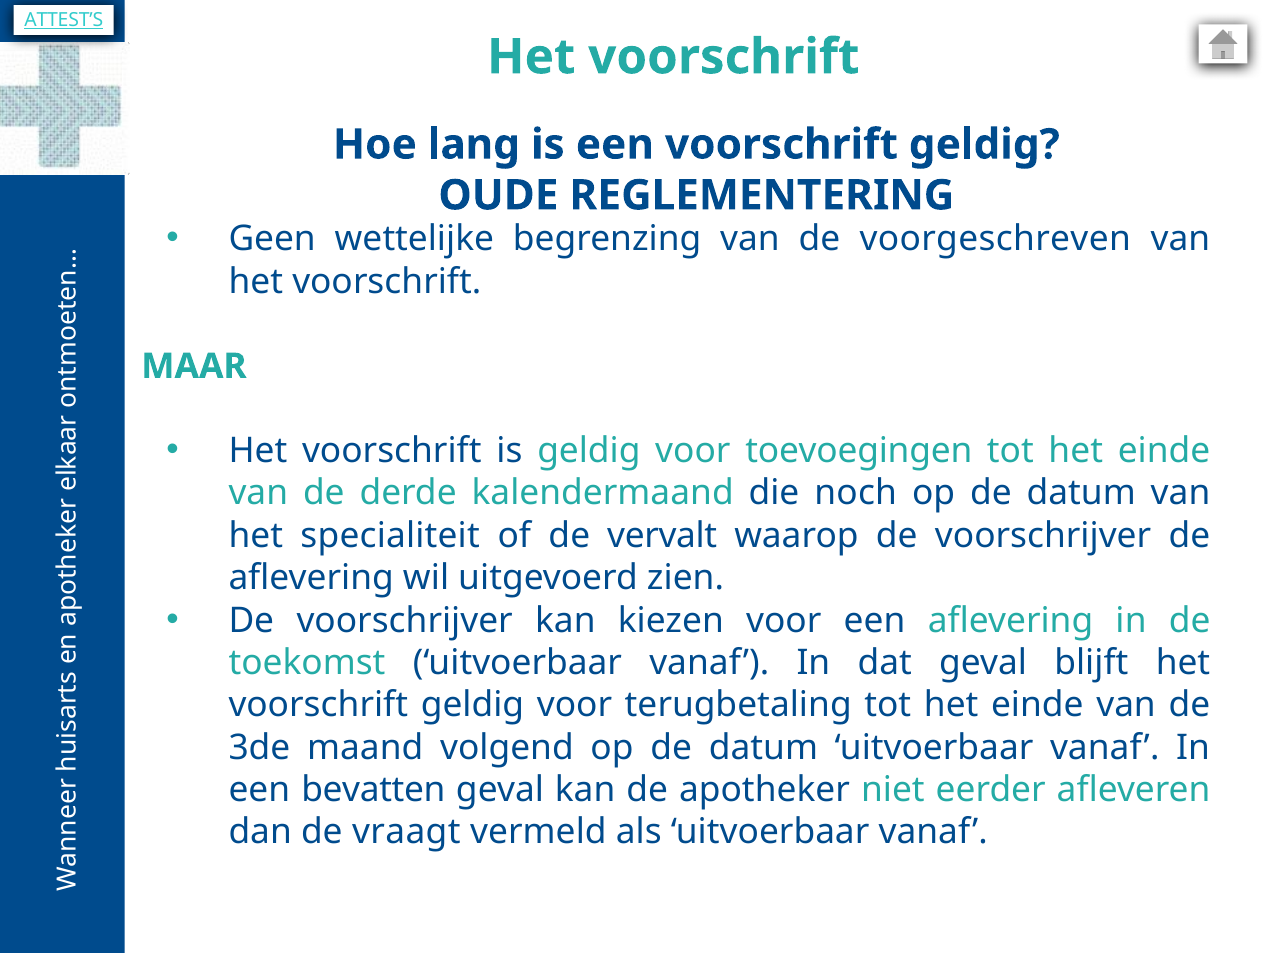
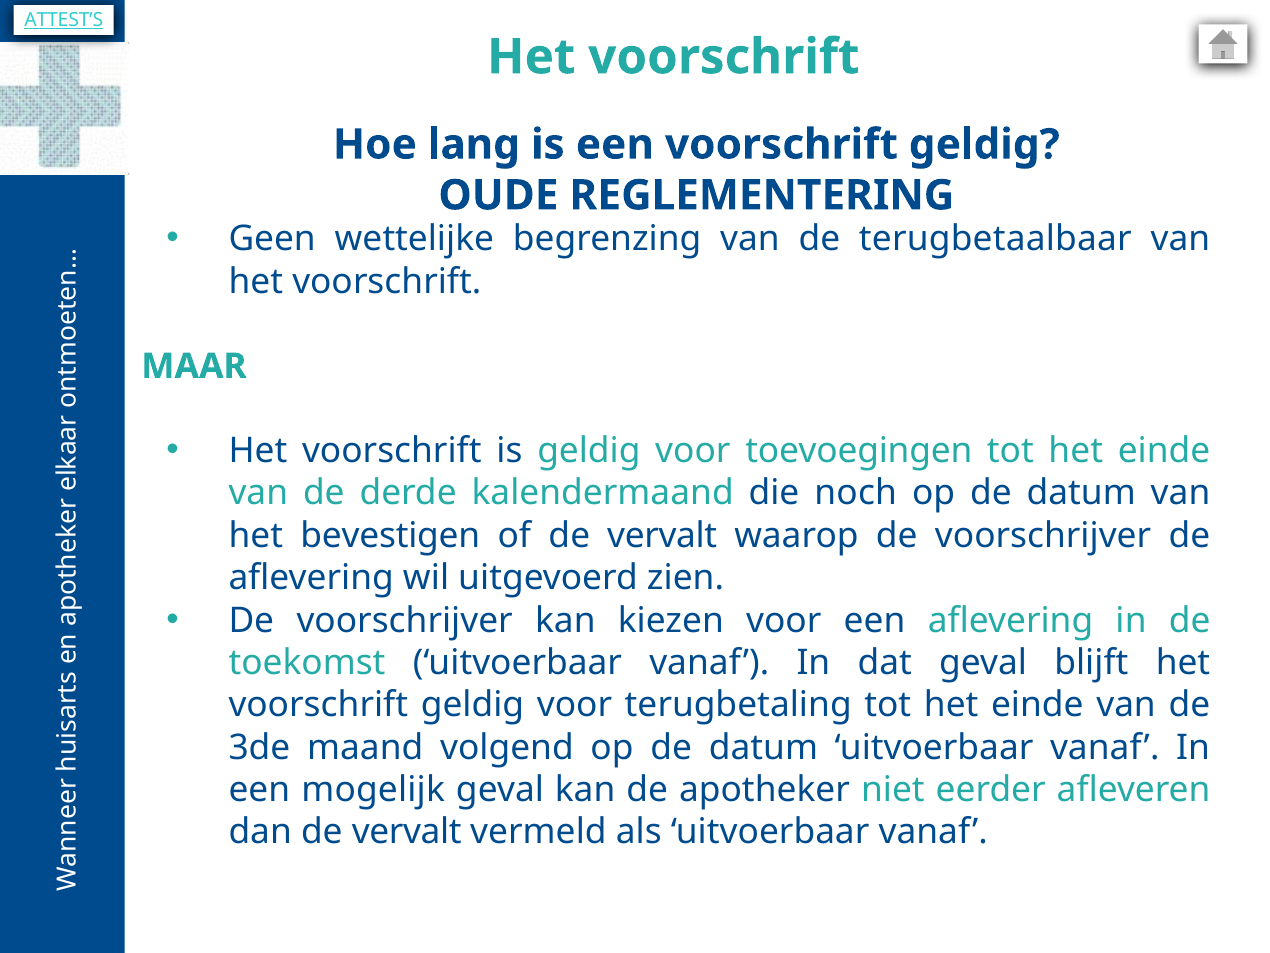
voorgeschreven: voorgeschreven -> terugbetaalbaar (995, 239)
specialiteit: specialiteit -> bevestigen (390, 535)
bevatten: bevatten -> mogelijk (373, 790)
dan de vraagt: vraagt -> vervalt (407, 832)
